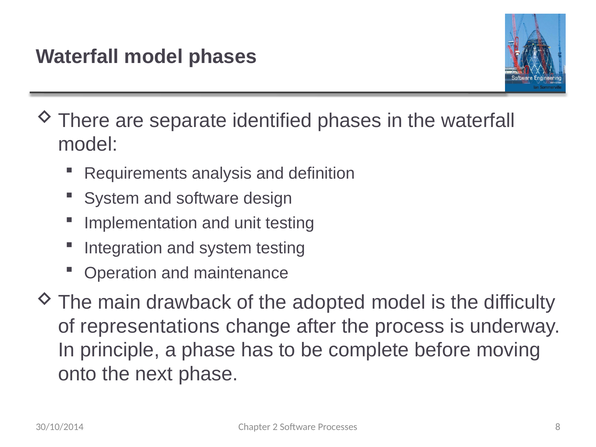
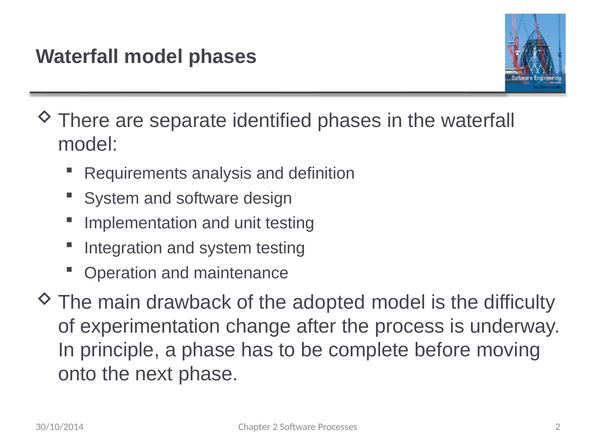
representations: representations -> experimentation (150, 326)
Processes 8: 8 -> 2 (558, 427)
